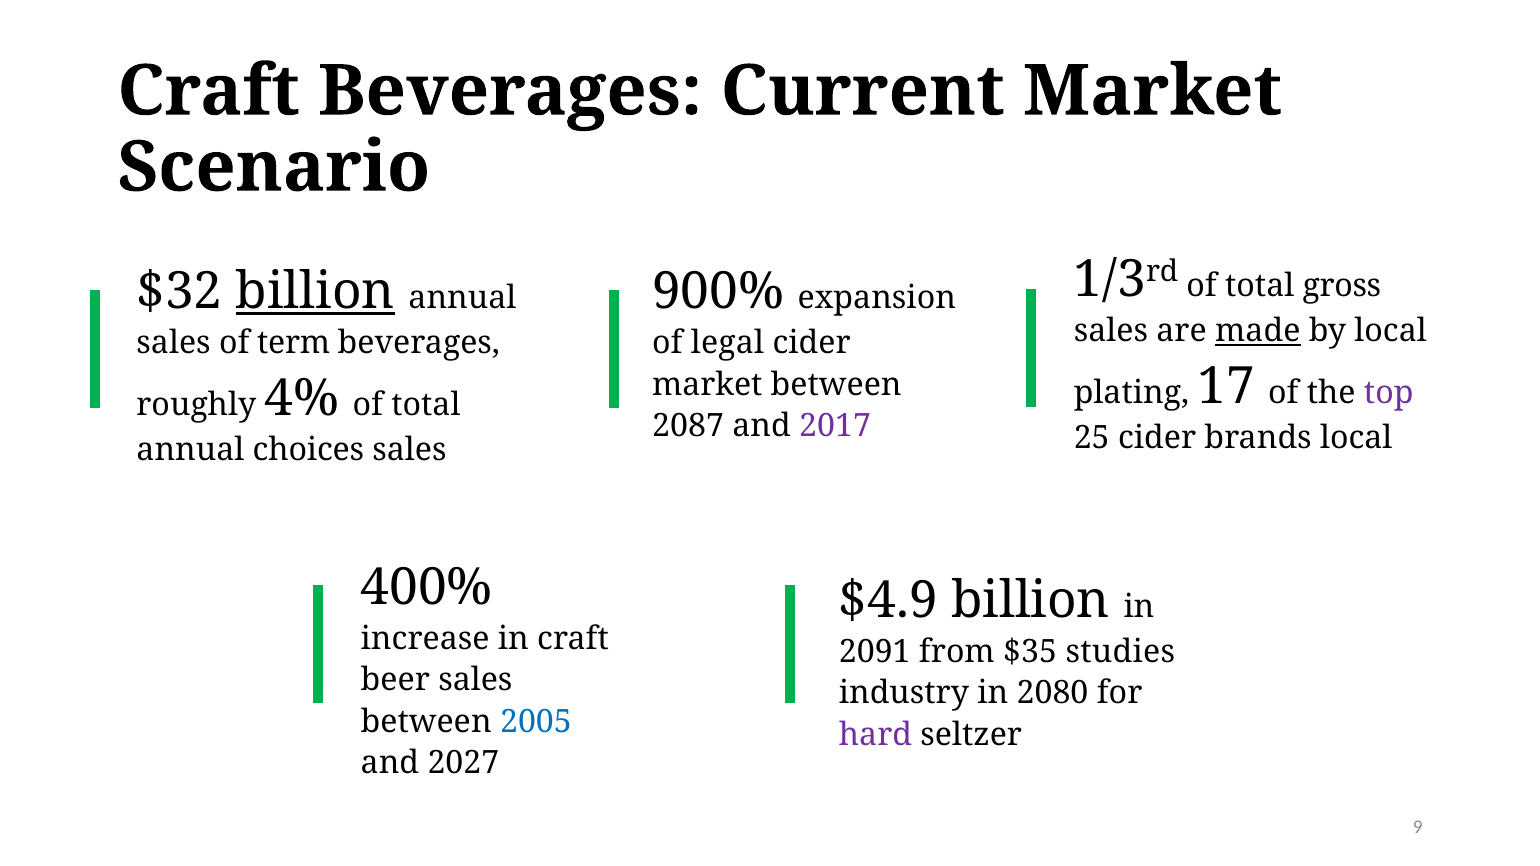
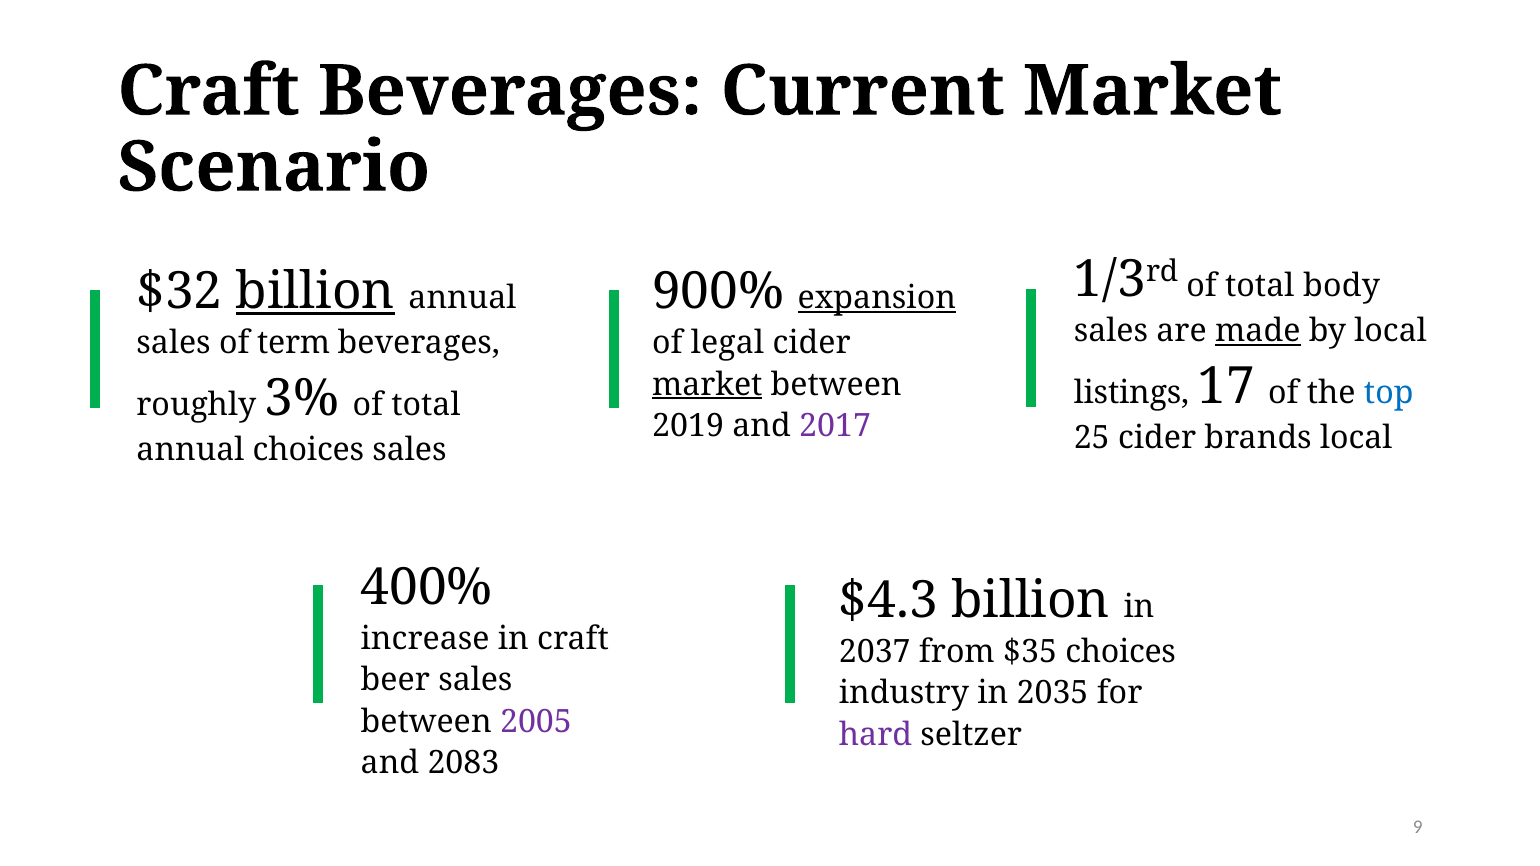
gross: gross -> body (1342, 286)
expansion underline: none -> present (877, 298)
market underline: none -> present (707, 385)
plating: plating -> listings (1132, 393)
top colour: purple -> blue (1389, 393)
4%: 4% -> 3% (302, 399)
2087: 2087 -> 2019 (688, 426)
$4.9: $4.9 -> $4.3 (888, 601)
2091: 2091 -> 2037 (875, 652)
$35 studies: studies -> choices (1121, 652)
2080: 2080 -> 2035 (1053, 694)
2005 colour: blue -> purple (536, 722)
2027: 2027 -> 2083 (463, 763)
